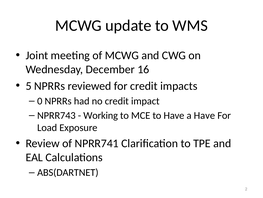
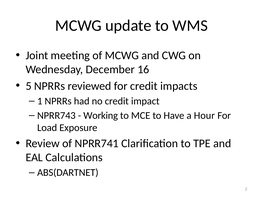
0: 0 -> 1 (40, 101)
a Have: Have -> Hour (204, 115)
